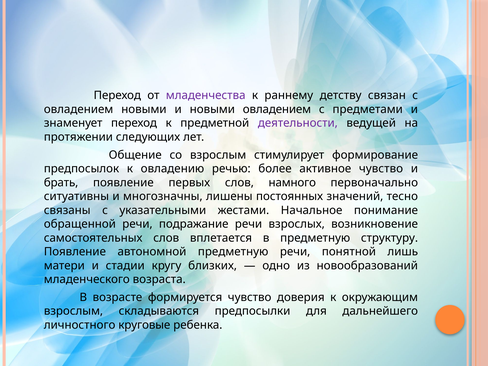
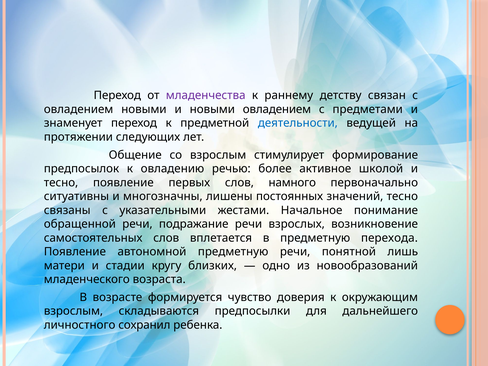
деятельности colour: purple -> blue (298, 123)
активное чувство: чувство -> школой (381, 169)
брать: брать -> тесно (61, 183)
структуру: структуру -> перехода (389, 238)
круговые: круговые -> сохранил (144, 325)
